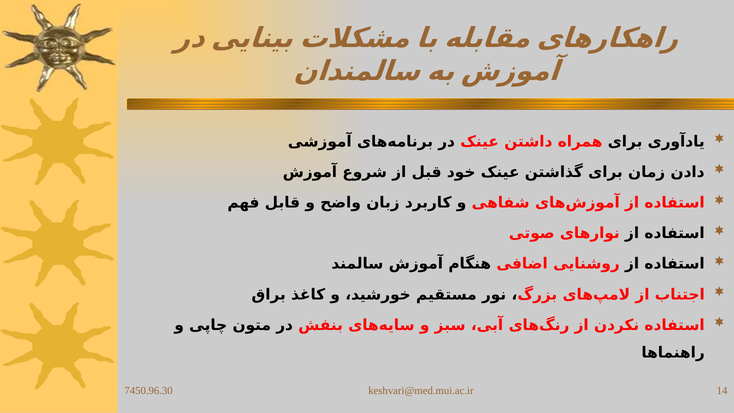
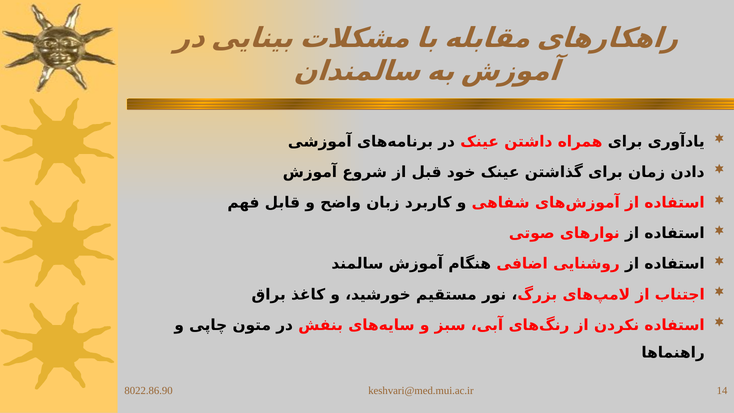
7450.96.30: 7450.96.30 -> 8022.86.90 (149, 391)
